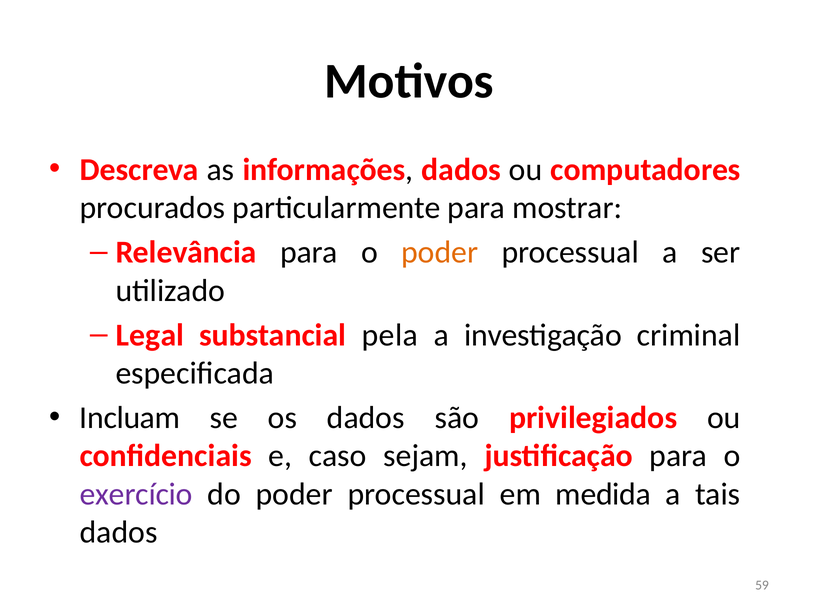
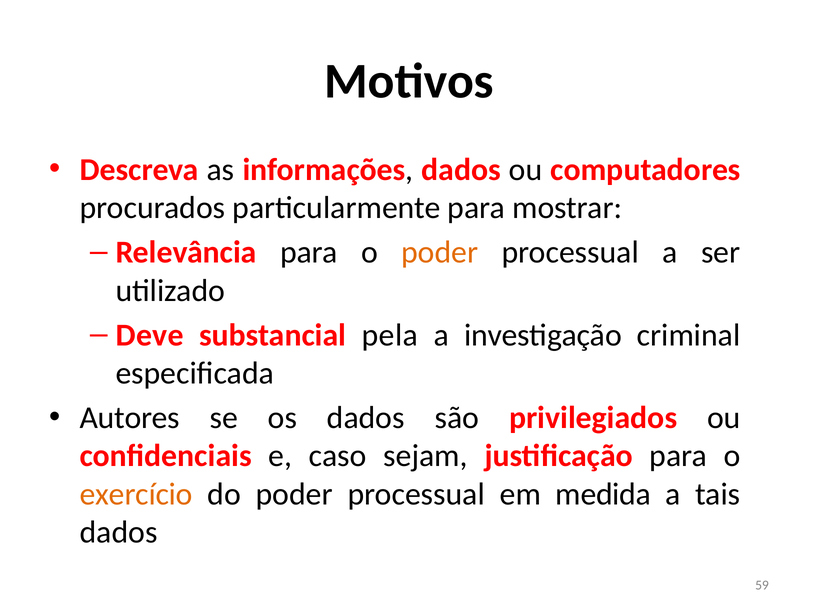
Legal: Legal -> Deve (150, 335)
Incluam: Incluam -> Autores (130, 418)
exercício colour: purple -> orange (136, 495)
